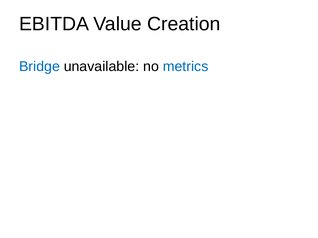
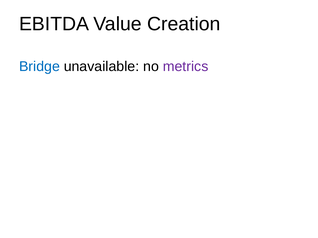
metrics colour: blue -> purple (186, 67)
